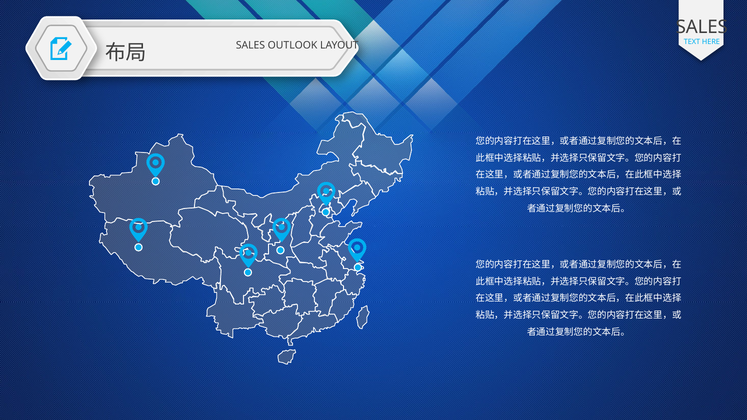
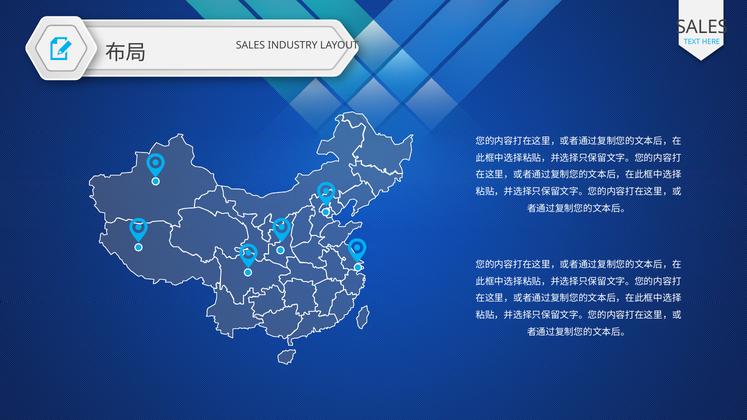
OUTLOOK: OUTLOOK -> INDUSTRY (293, 46)
